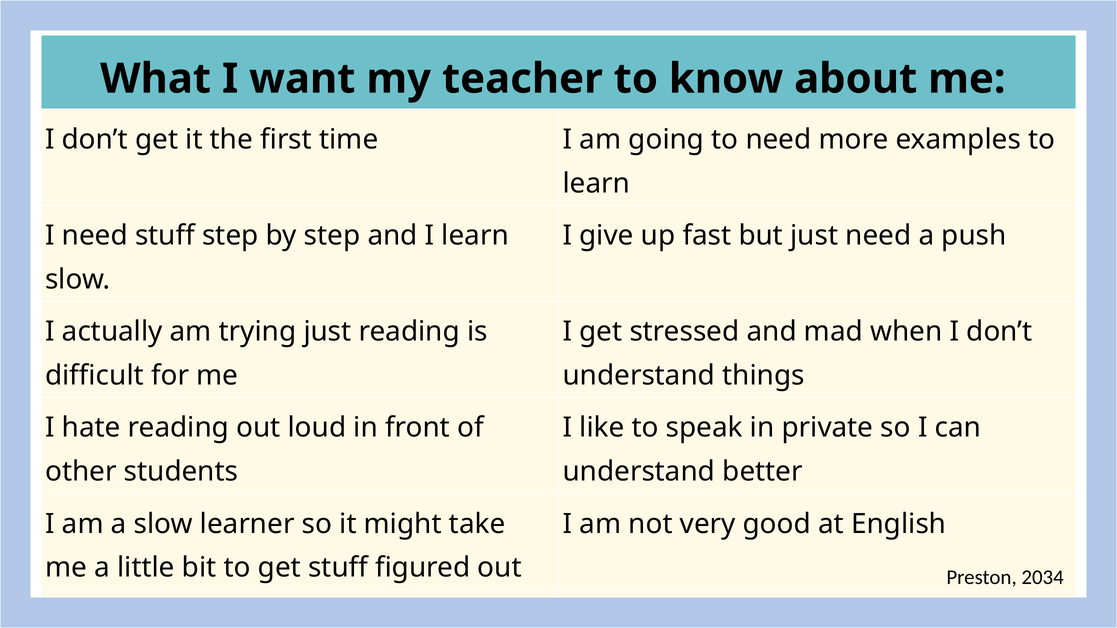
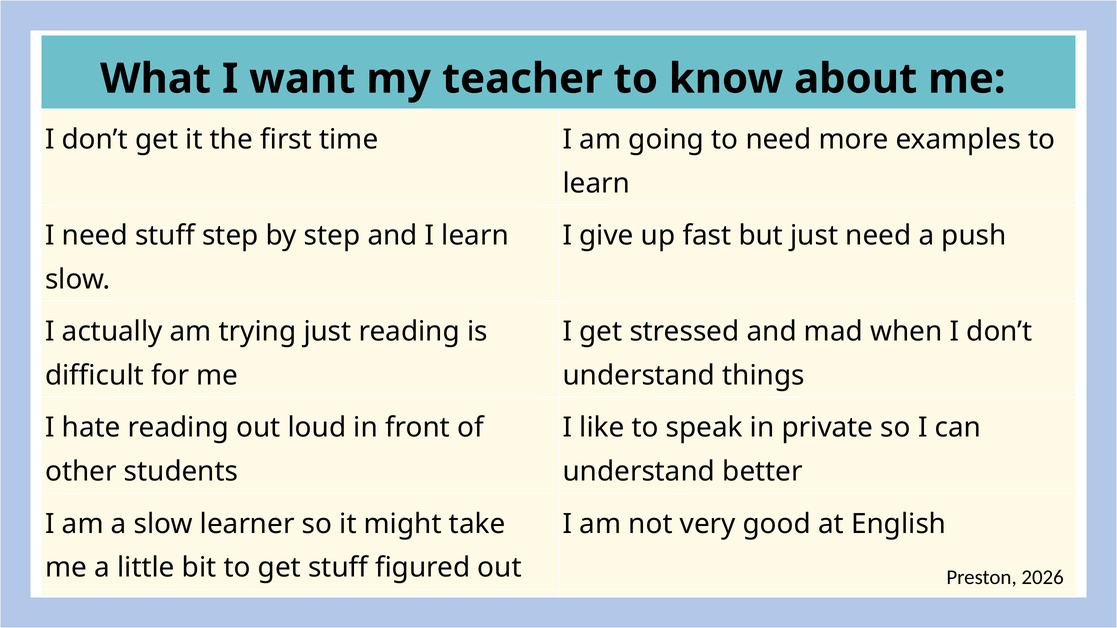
2034: 2034 -> 2026 (1043, 577)
